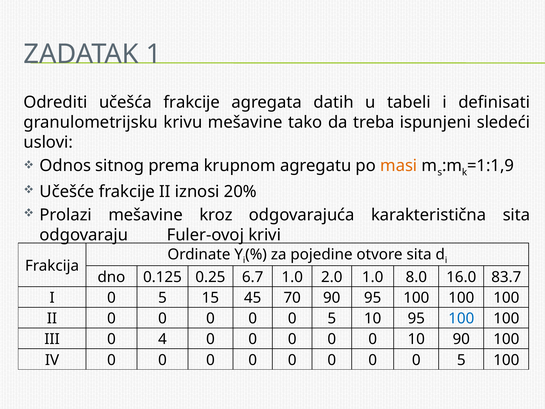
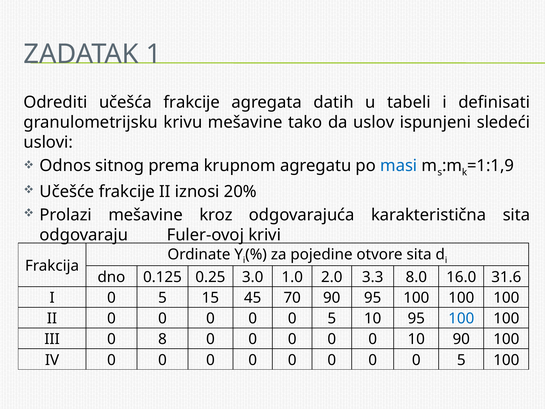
treba: treba -> uslov (374, 122)
masi colour: orange -> blue (399, 166)
6.7: 6.7 -> 3.0 (253, 277)
2.0 1.0: 1.0 -> 3.3 (373, 277)
83.7: 83.7 -> 31.6 (506, 277)
4: 4 -> 8 (162, 339)
